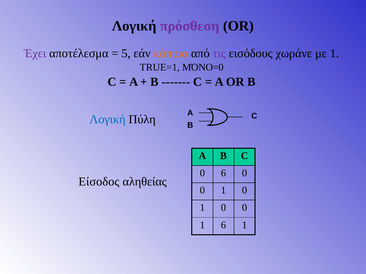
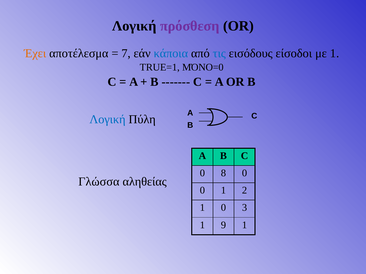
Έχει colour: purple -> orange (35, 53)
5: 5 -> 7 (126, 53)
κάποια colour: orange -> blue (171, 53)
τις colour: purple -> blue (219, 53)
χωράνε: χωράνε -> είσοδοι (294, 53)
0 6: 6 -> 8 (223, 173)
Είσοδος: Είσοδος -> Γλώσσα (99, 182)
0: 0 -> 2 (245, 191)
1 0 0: 0 -> 3 (245, 208)
1 6: 6 -> 9 (223, 225)
